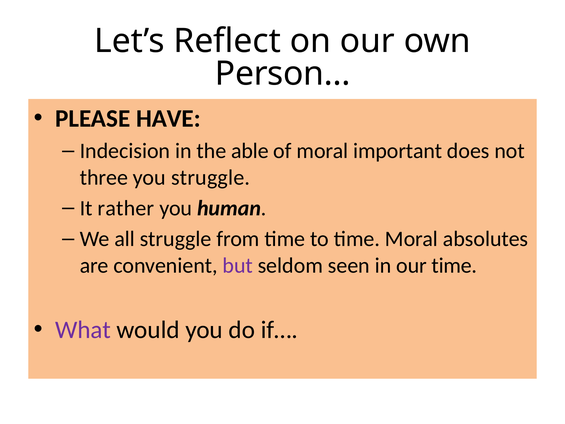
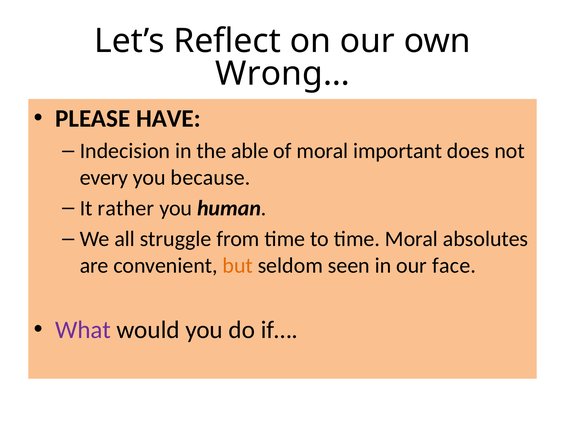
Person…: Person… -> Wrong… (282, 74)
three: three -> every (104, 177)
you struggle: struggle -> because (211, 177)
but colour: purple -> orange (238, 265)
our time: time -> face (454, 265)
